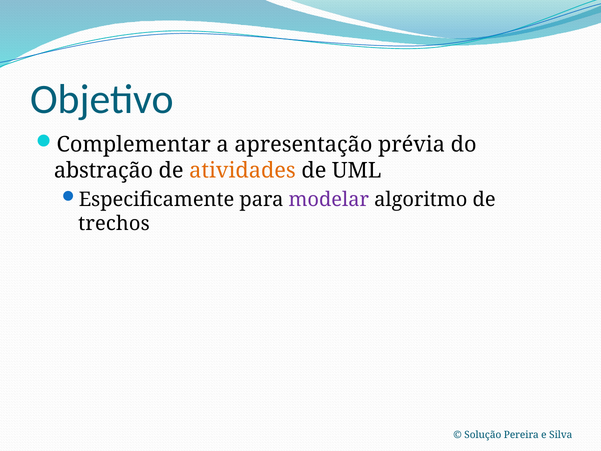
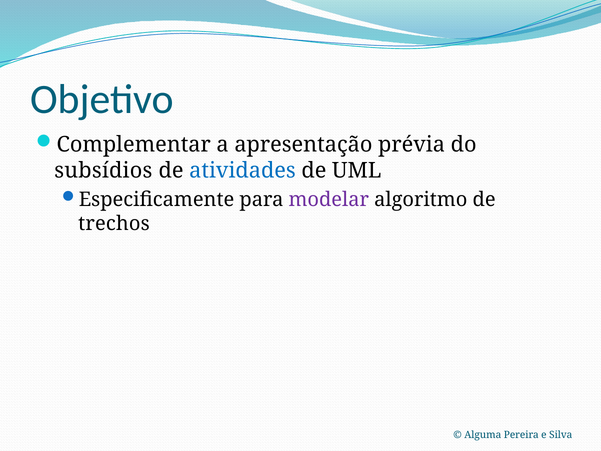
abstração: abstração -> subsídios (103, 171)
atividades colour: orange -> blue (242, 171)
Solução: Solução -> Alguma (483, 435)
